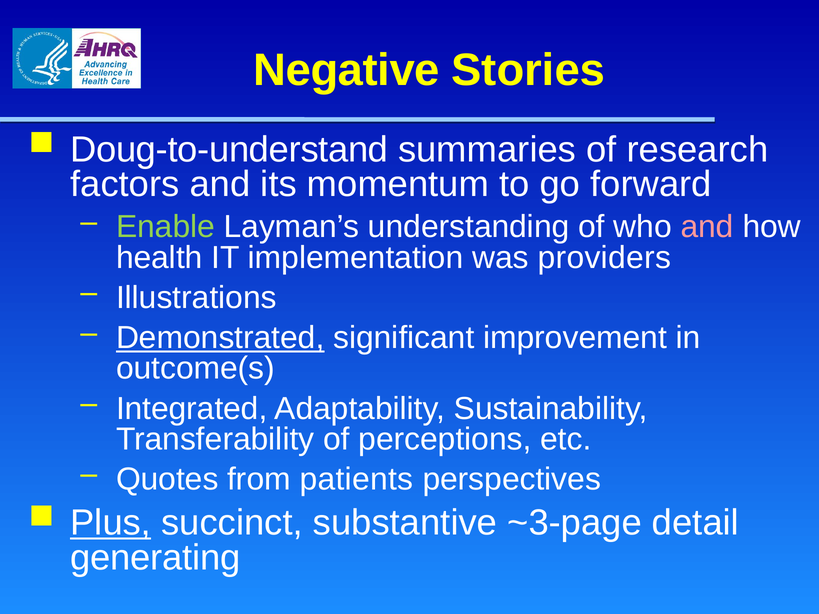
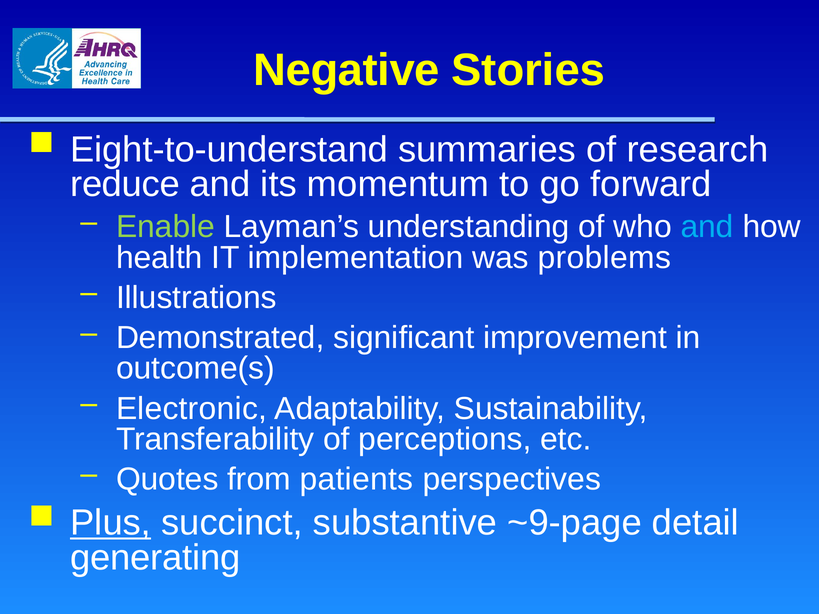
Doug-to-understand: Doug-to-understand -> Eight-to-understand (229, 150)
factors: factors -> reduce (125, 185)
and colour: pink -> light blue (707, 227)
providers: providers -> problems (604, 258)
Demonstrated underline: present -> none (220, 338)
Integrated: Integrated -> Electronic (192, 409)
~3-page: ~3-page -> ~9-page (575, 523)
